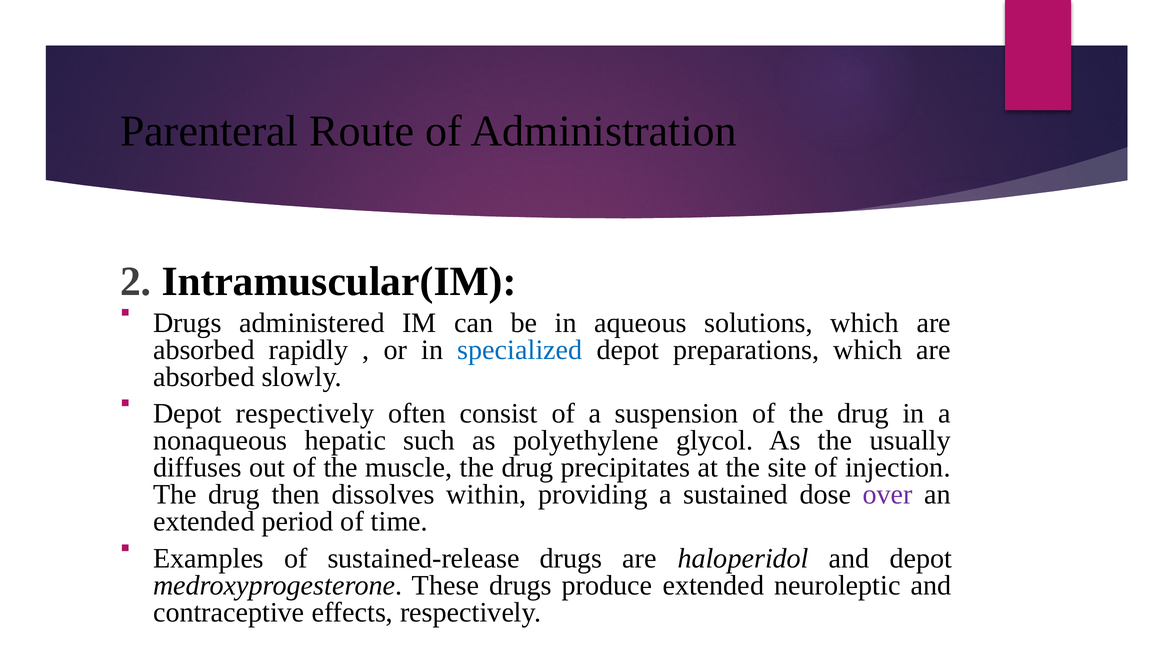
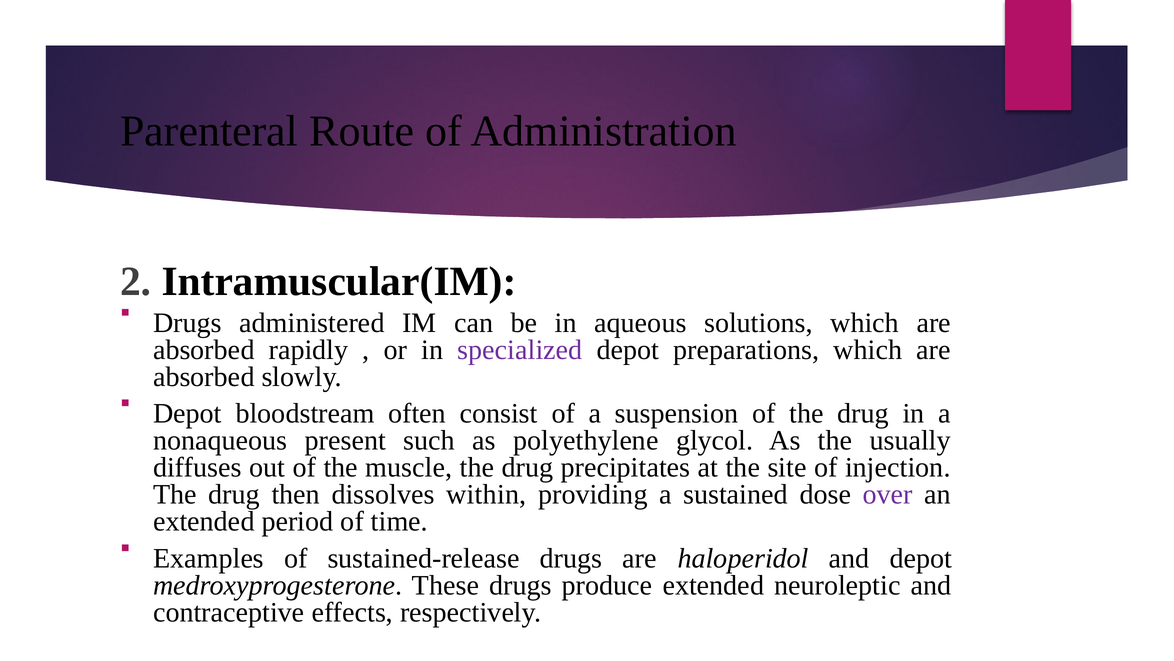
specialized colour: blue -> purple (520, 349)
Depot respectively: respectively -> bloodstream (305, 413)
hepatic: hepatic -> present (345, 440)
